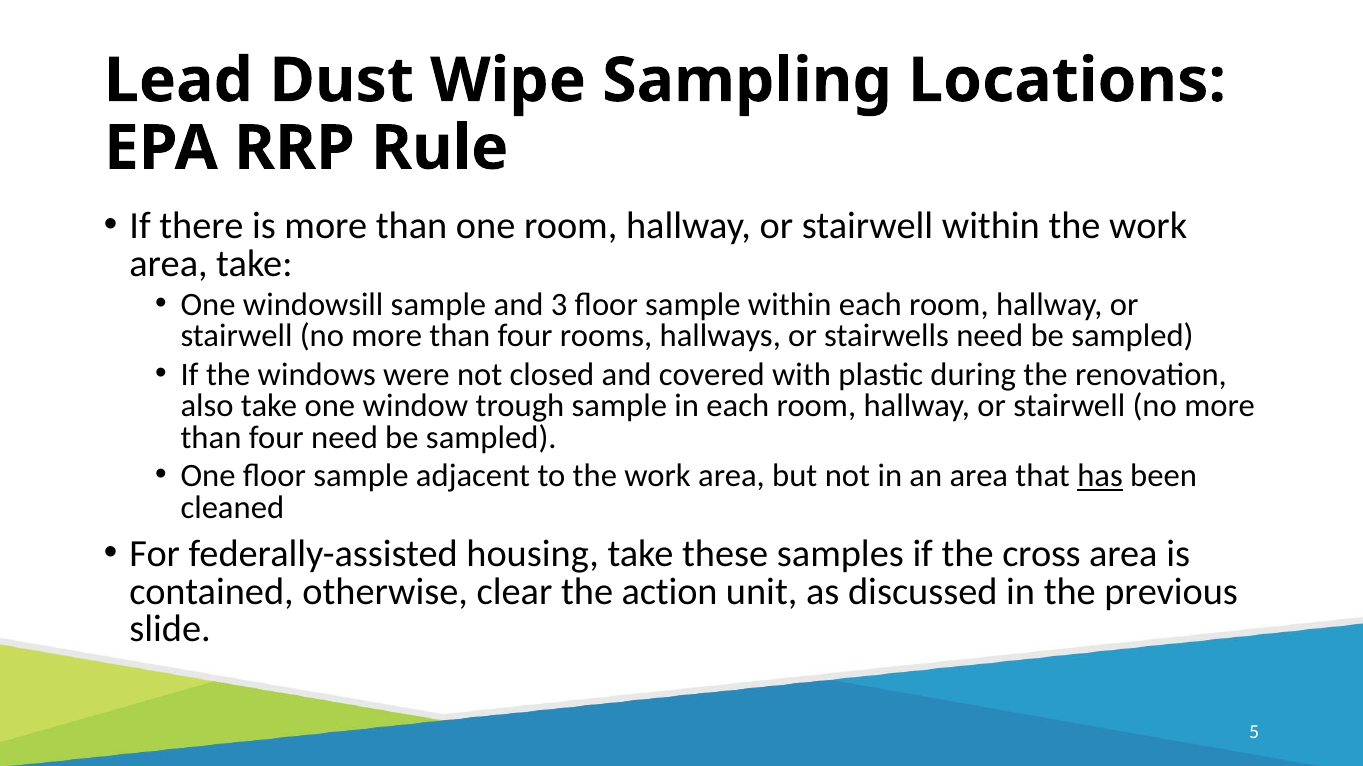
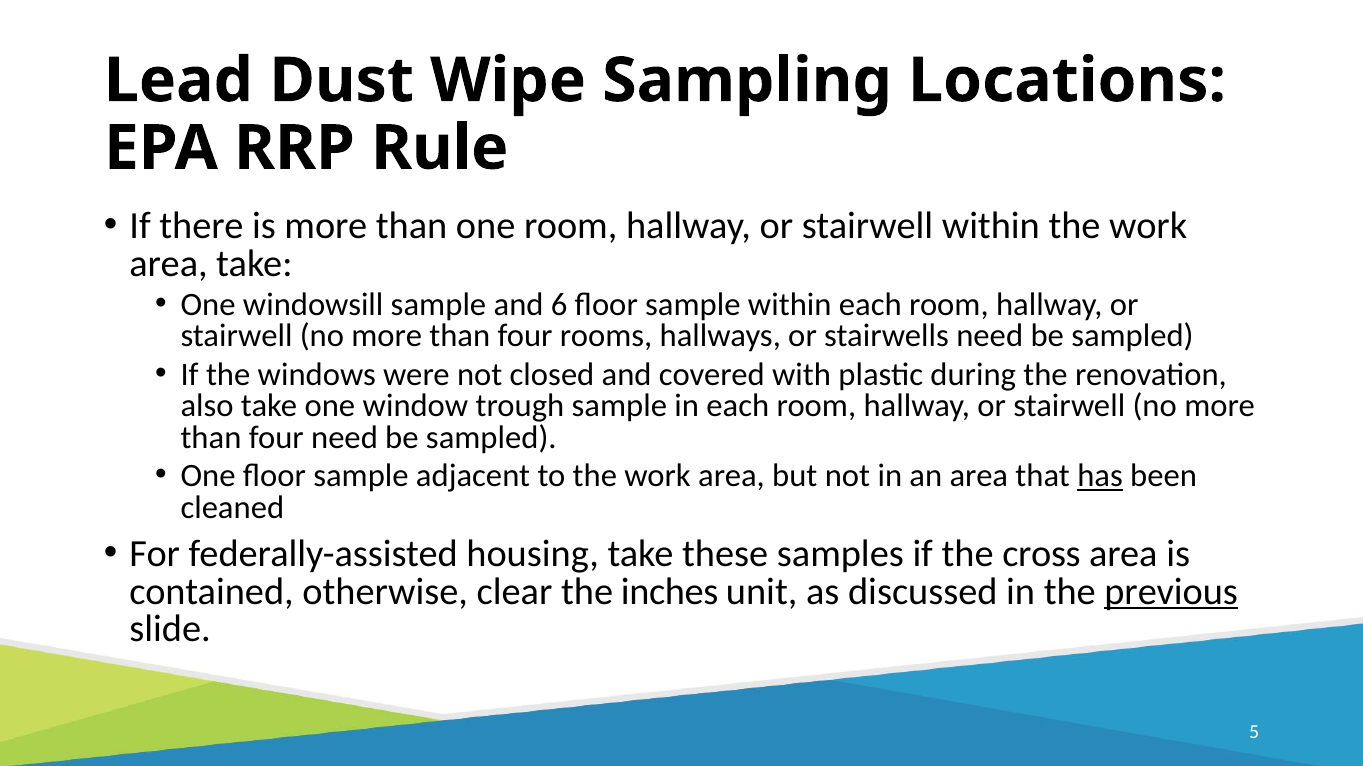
3: 3 -> 6 (559, 305)
action: action -> inches (670, 592)
previous underline: none -> present (1171, 592)
